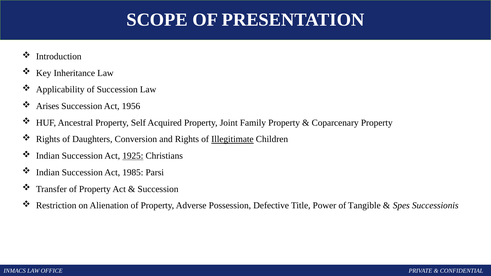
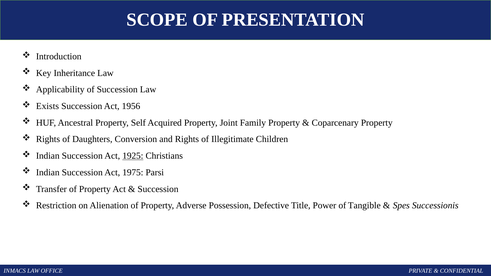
Arises: Arises -> Exists (48, 106)
Illegitimate underline: present -> none (232, 139)
1985: 1985 -> 1975 (133, 173)
